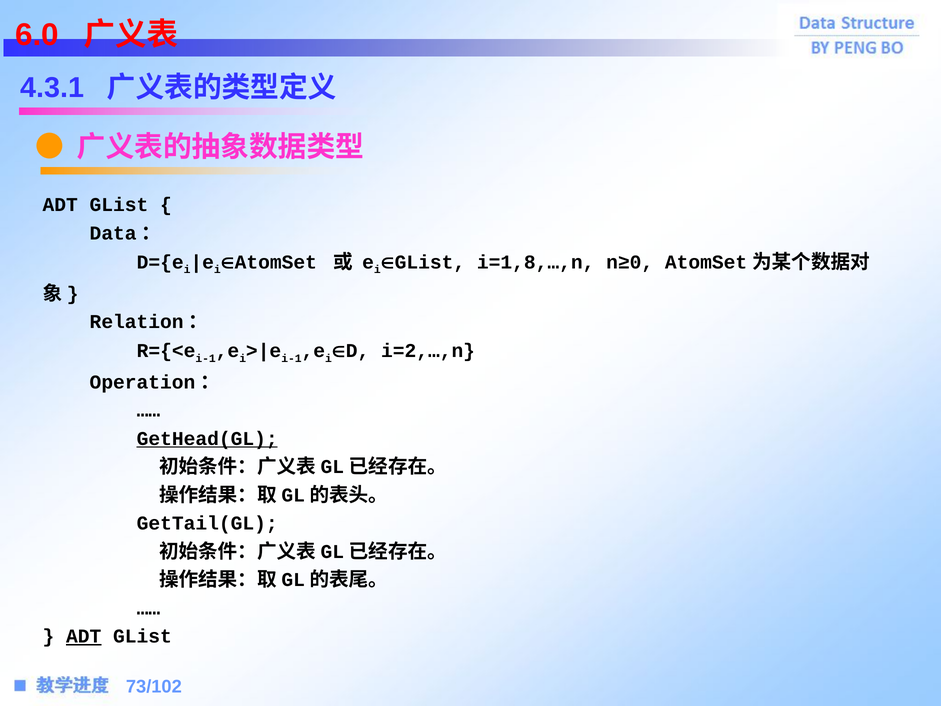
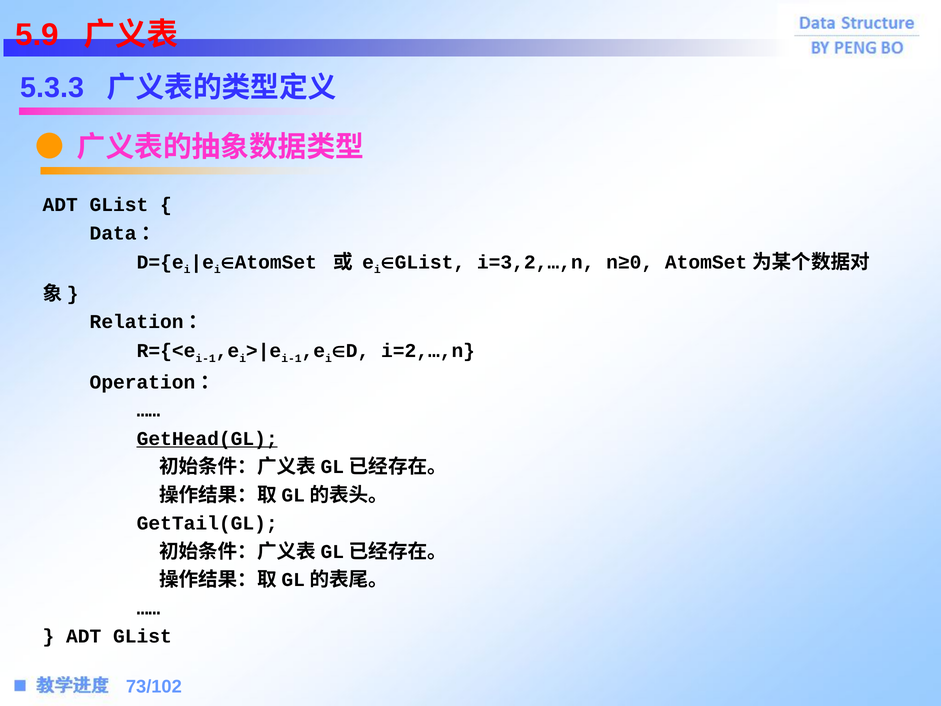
6.0: 6.0 -> 5.9 (37, 35)
4.3.1: 4.3.1 -> 5.3.3 (52, 88)
i=1,8,…,n: i=1,8,…,n -> i=3,2,…,n (536, 262)
ADT underline: present -> none (84, 636)
